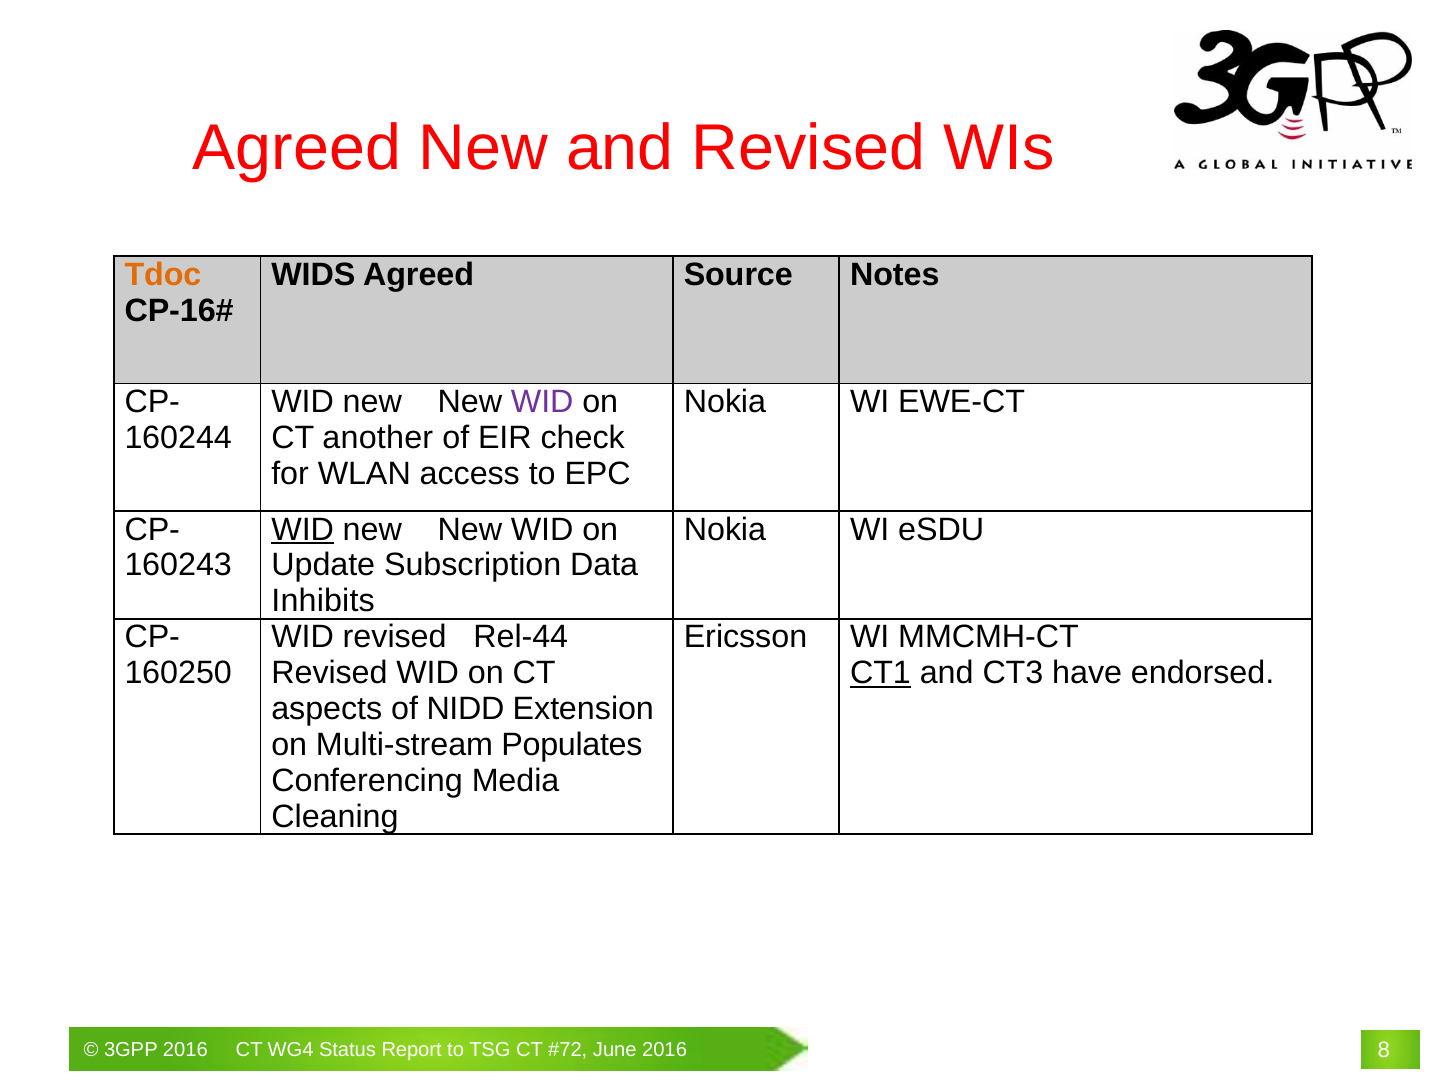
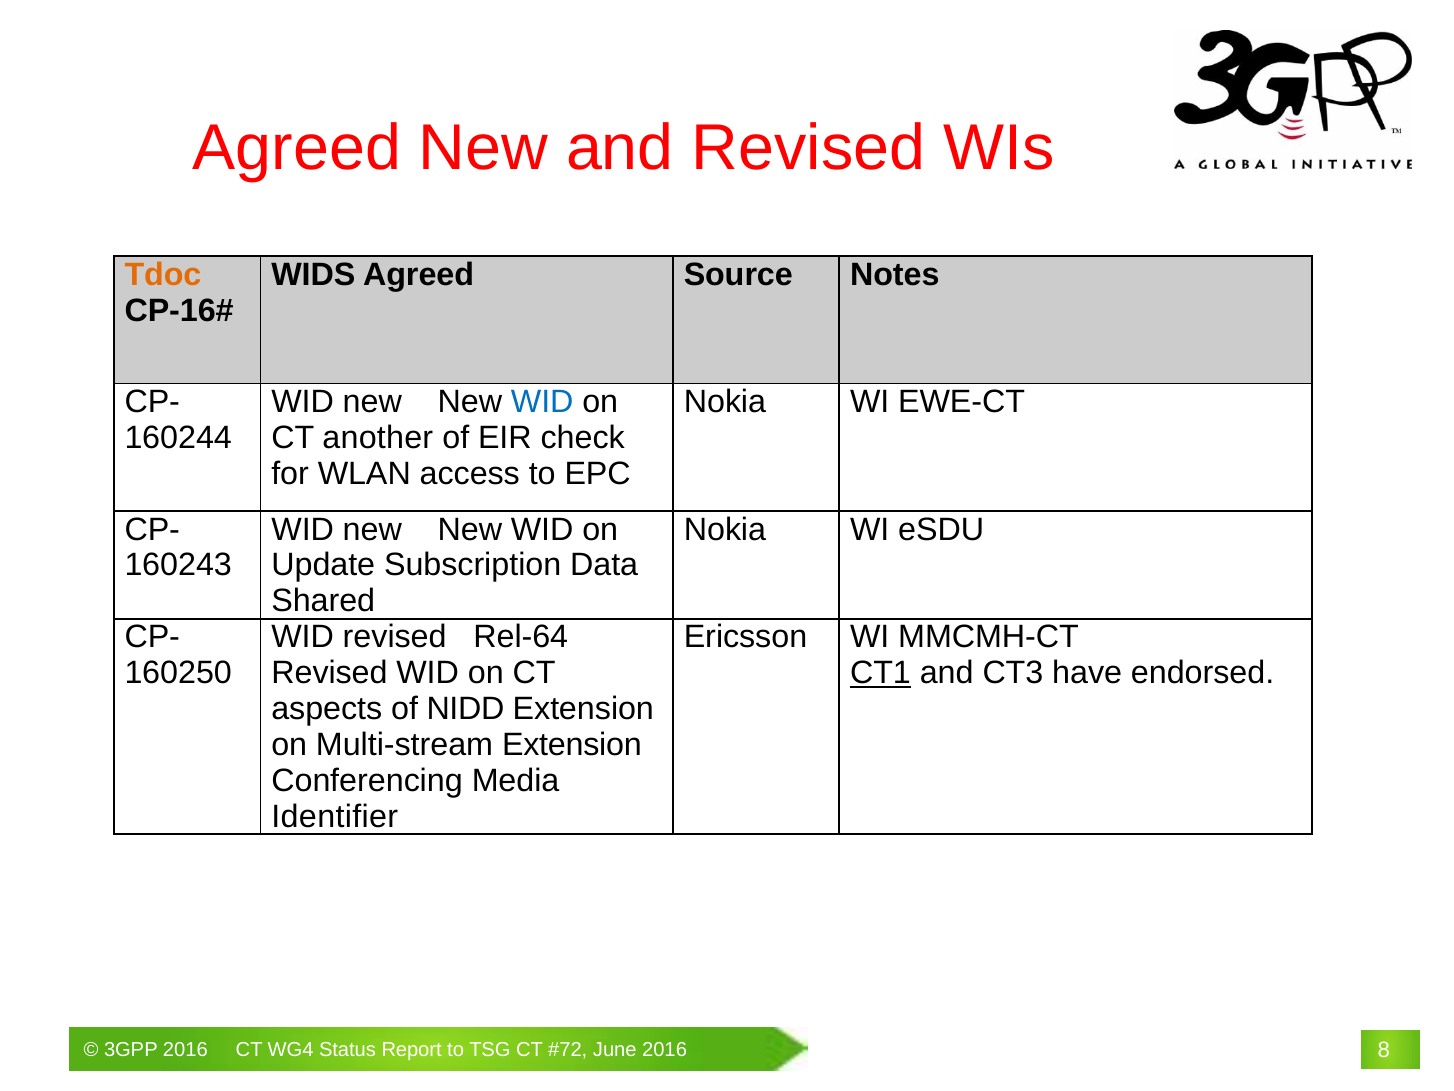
WID colour: purple -> blue (542, 402)
WID underline: present -> none (303, 529)
Inhibits: Inhibits -> Shared (323, 601)
Rel-44: Rel-44 -> Rel-64 (521, 637)
Multi-stream Populates: Populates -> Extension (572, 745)
Cleaning: Cleaning -> Identifier (335, 816)
